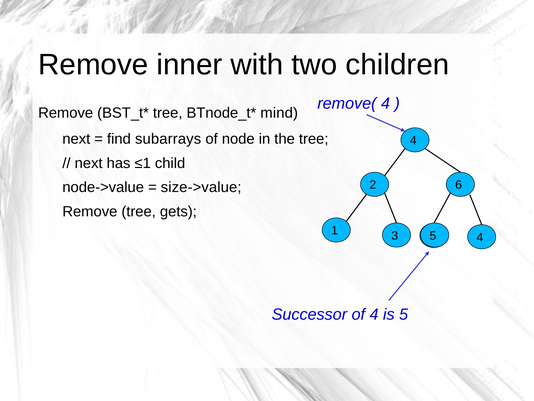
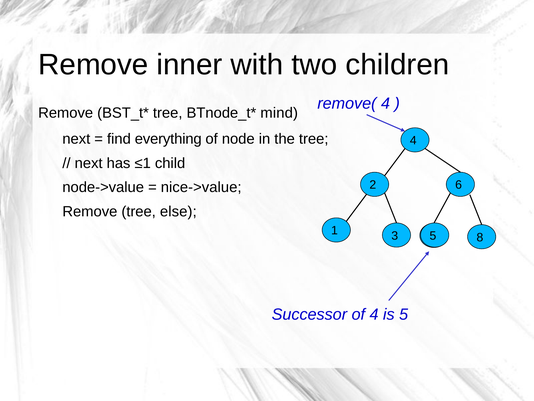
subarrays: subarrays -> everything (168, 139)
size->value: size->value -> nice->value (201, 187)
gets: gets -> else (178, 211)
4: 4 -> 8 (480, 237)
